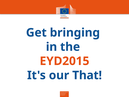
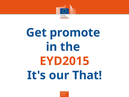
bringing: bringing -> promote (75, 33)
